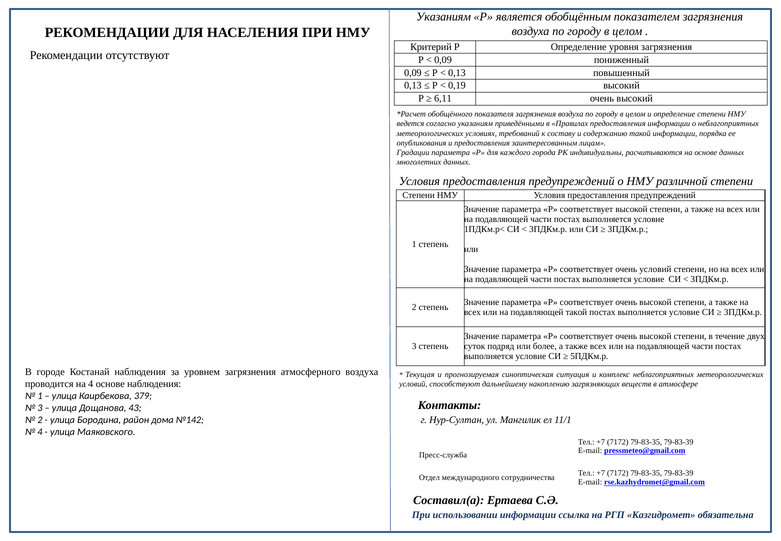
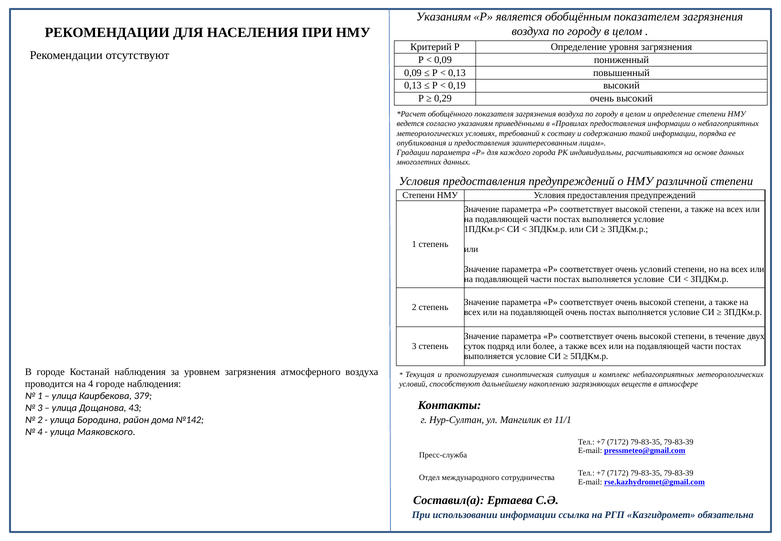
6,11: 6,11 -> 0,29 (443, 98)
подавляющей такой: такой -> очень (576, 312)
4 основе: основе -> городе (110, 384)
